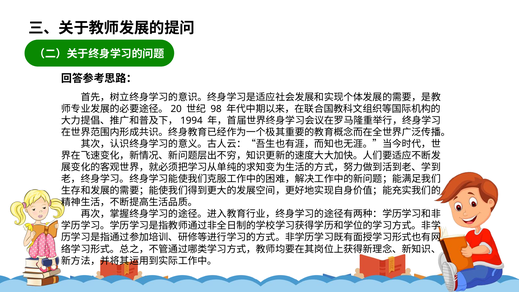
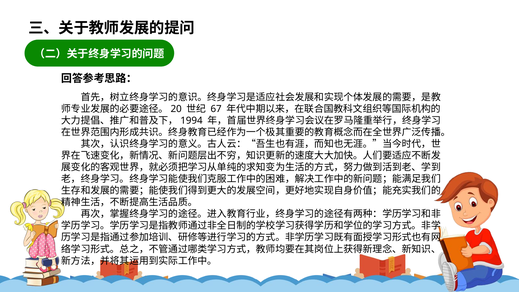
98: 98 -> 67 (216, 109)
